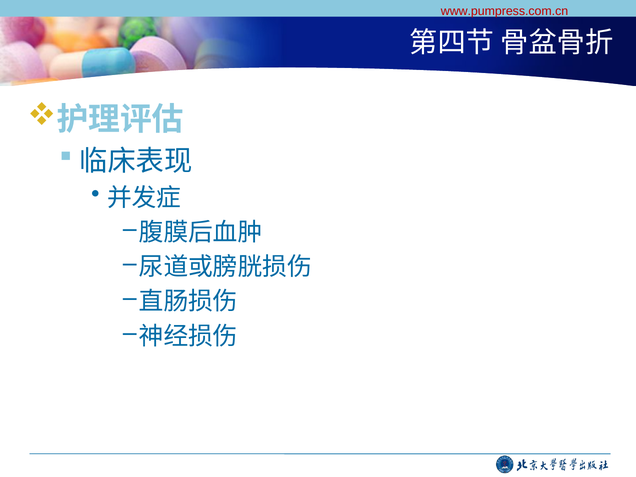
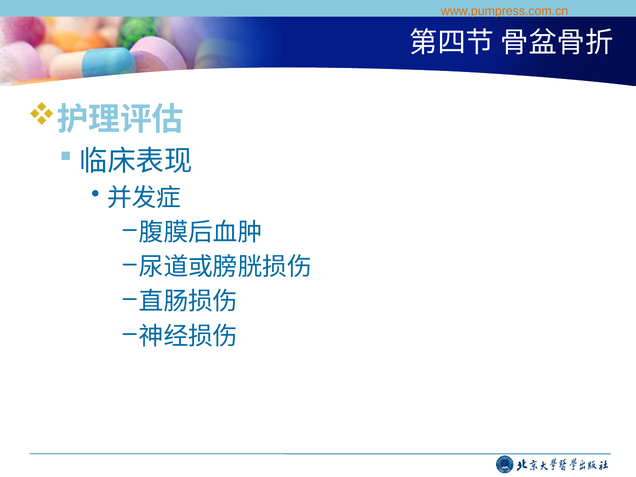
www.pumpress.com.cn colour: red -> orange (505, 11)
